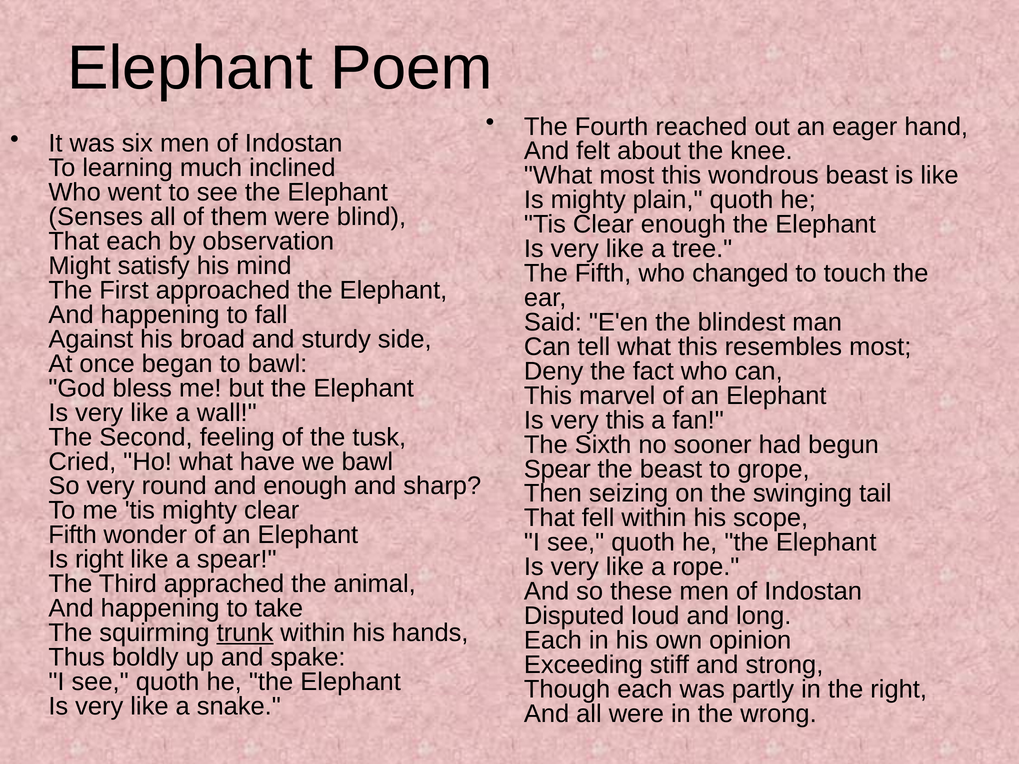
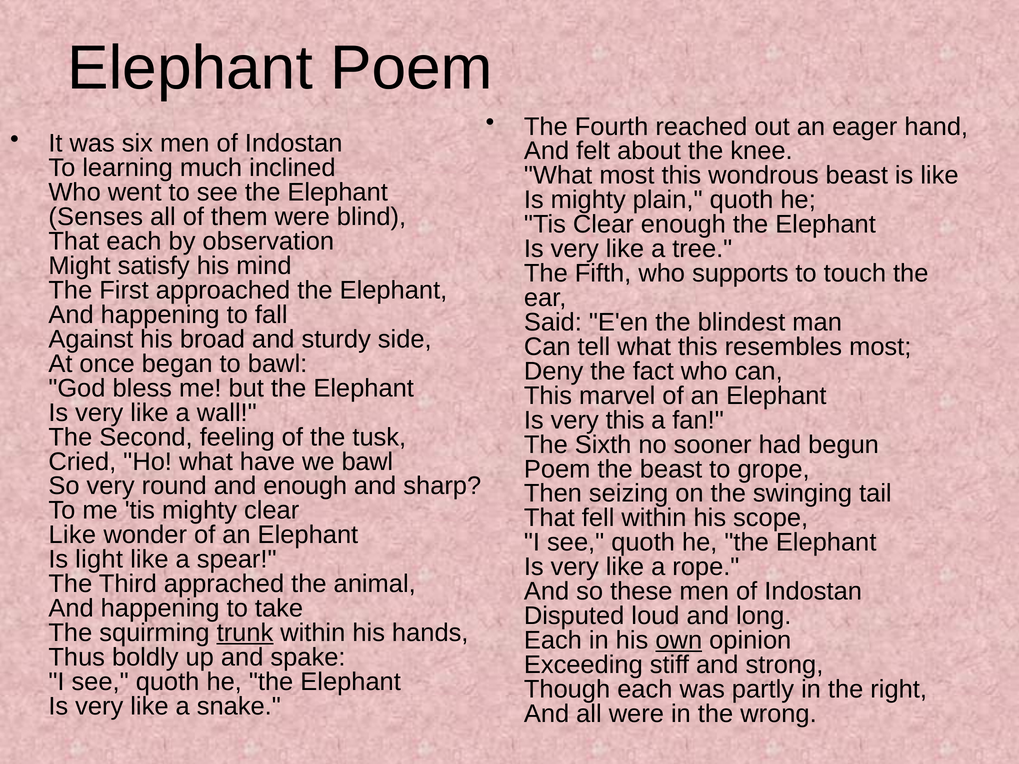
changed: changed -> supports (740, 274)
Spear: Spear -> Poem (557, 469)
Fifth: Fifth -> Like (72, 535)
Is right: right -> light (99, 560)
own underline: none -> present (679, 641)
